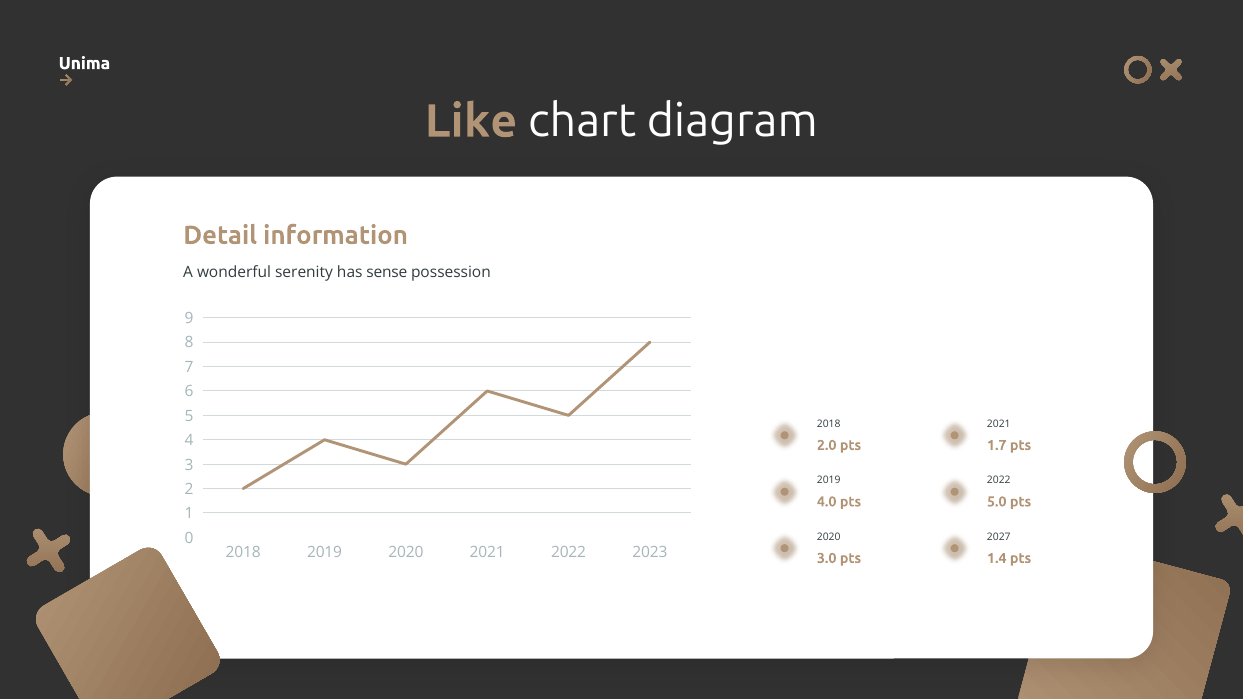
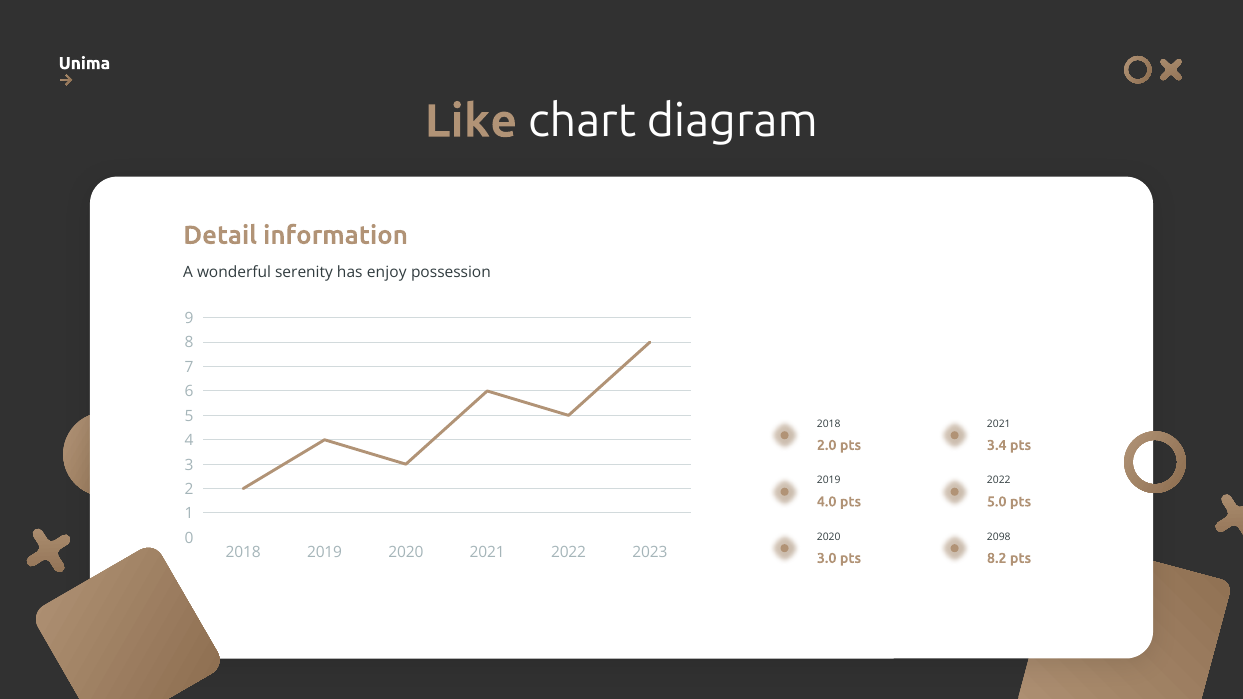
sense: sense -> enjoy (387, 272)
1.7: 1.7 -> 3.4 (997, 445)
2027: 2027 -> 2098 (999, 537)
1.4: 1.4 -> 8.2 (997, 558)
